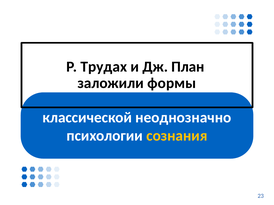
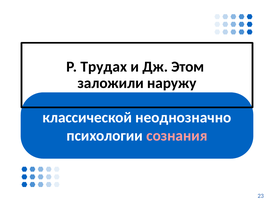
План: План -> Этом (188, 67)
формы: формы -> наружу (172, 83)
сознания colour: yellow -> pink (177, 136)
